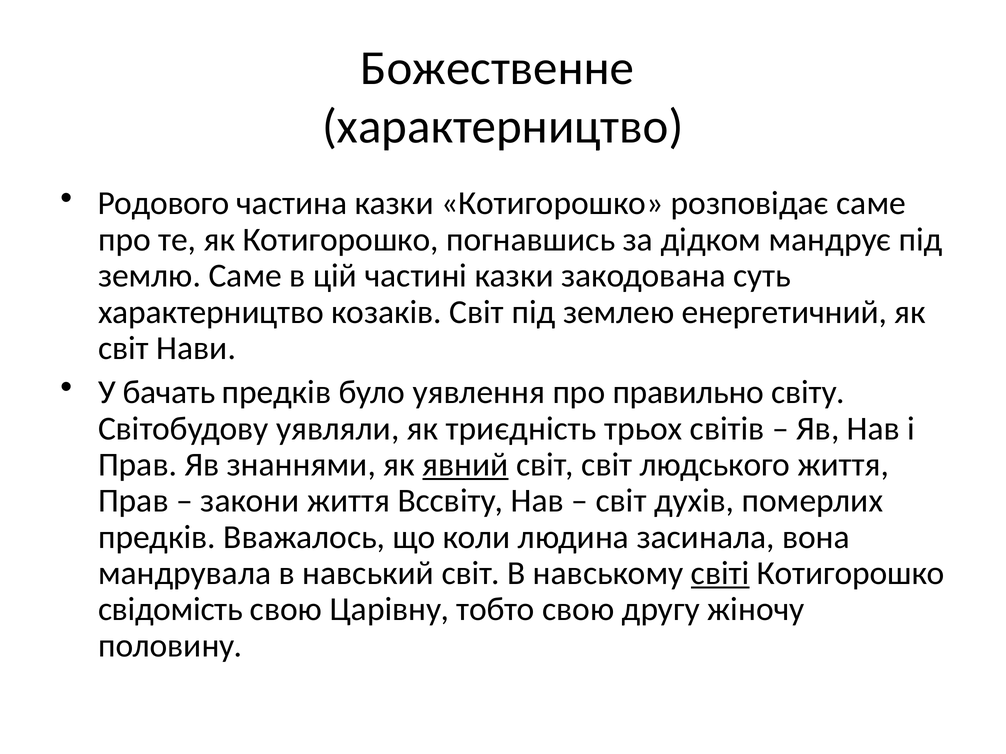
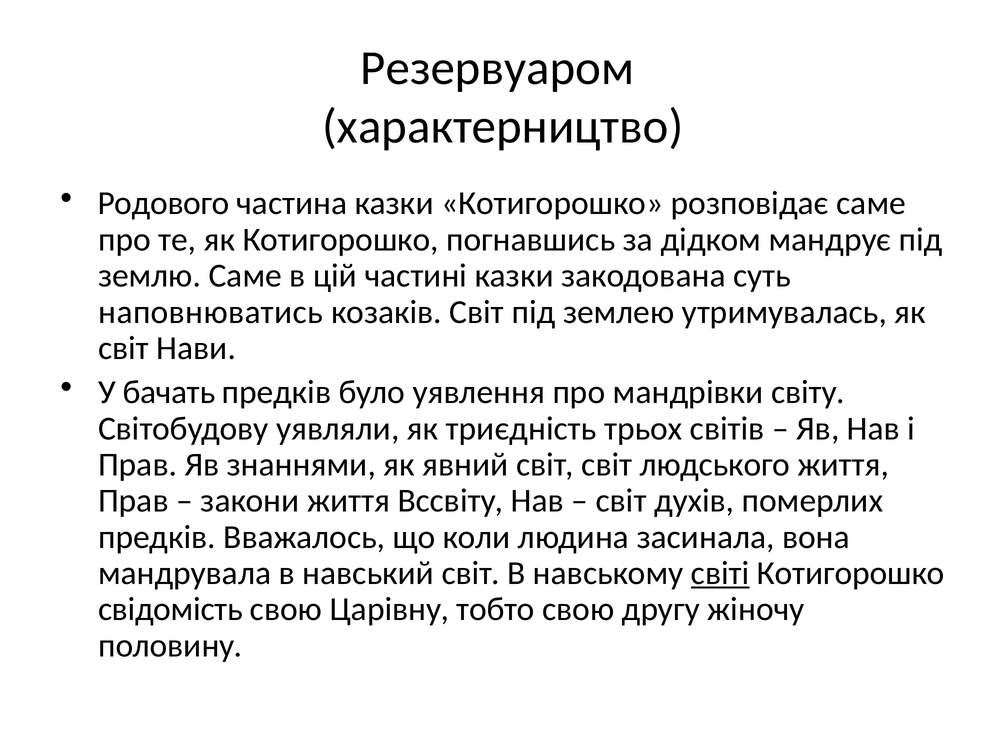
Божественне: Божественне -> Резервуаром (497, 68)
характерництво: характерництво -> наповнюватись (211, 312)
енергетичний: енергетичний -> утримувалась (784, 312)
правильно: правильно -> мандрівки (688, 393)
явний underline: present -> none (465, 465)
